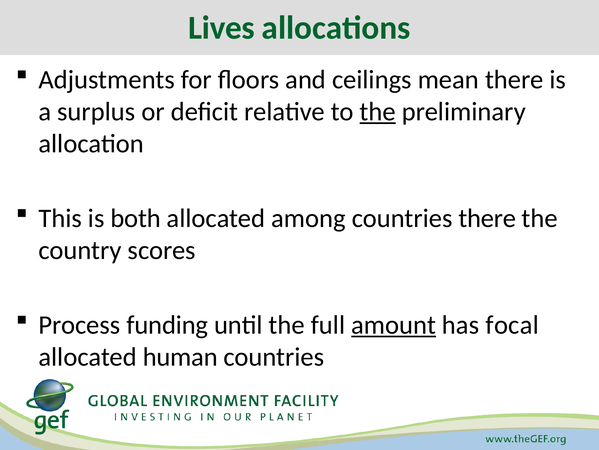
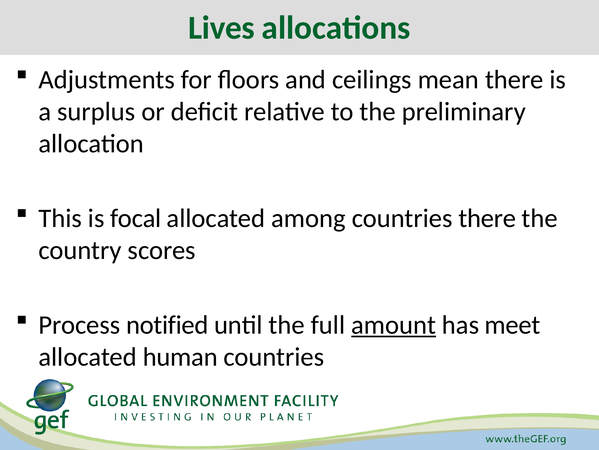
the underline: present -> none (378, 111)
both: both -> focal (136, 218)
funding: funding -> notified (167, 325)
focal: focal -> meet (513, 325)
